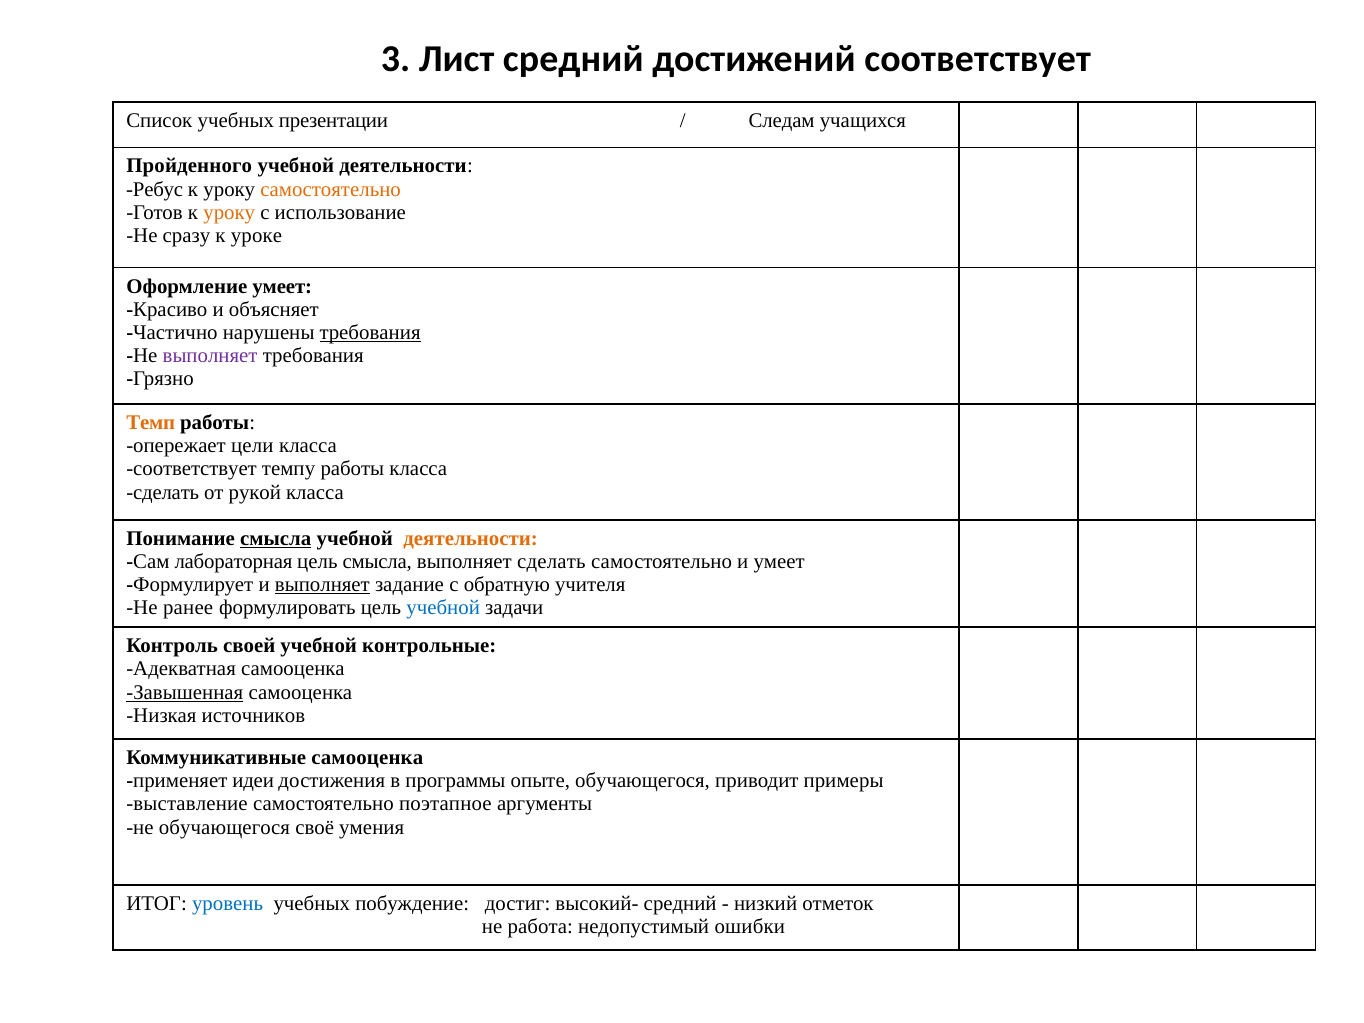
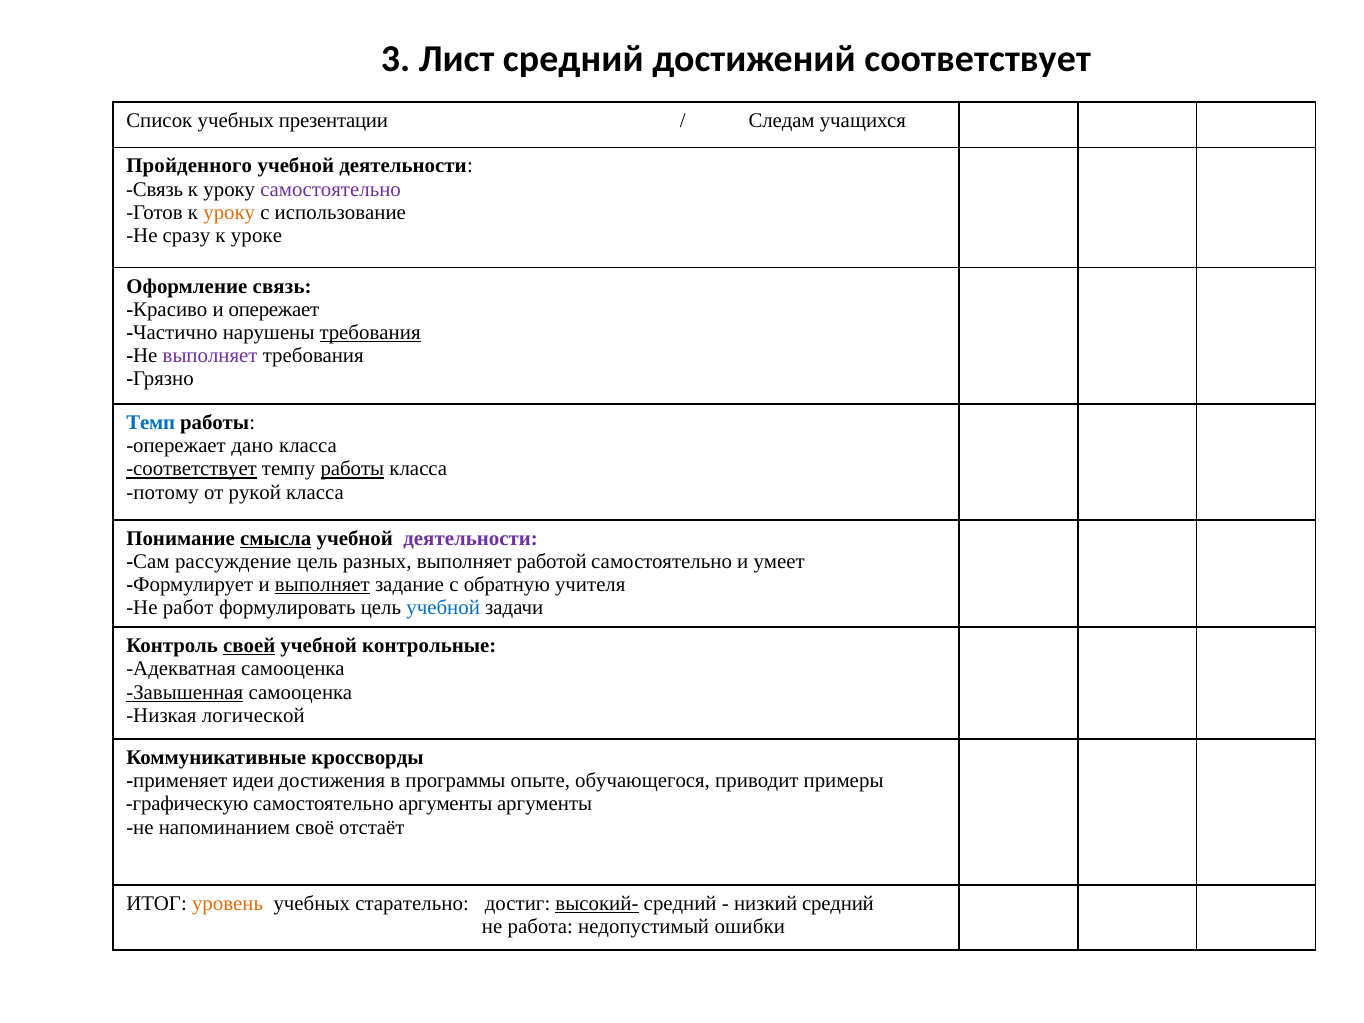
Ребус: Ребус -> Связь (155, 189)
самостоятельно colour: orange -> purple (331, 189)
Оформление умеет: умеет -> связь (282, 286)
и объясняет: объясняет -> опережает (274, 309)
Темп colour: orange -> blue (151, 423)
цели: цели -> дано (252, 446)
соответствует underline: none -> present (192, 469)
работы underline: none -> present (352, 469)
сделать: сделать -> потому (163, 492)
деятельности colour: orange -> purple (471, 538)
лабораторная: лабораторная -> рассуждение (233, 562)
цель смысла: смысла -> разных (377, 562)
выполняет сделать: сделать -> работой (552, 562)
ранее: ранее -> работ (188, 608)
своей underline: none -> present (249, 646)
источников: источников -> логической (253, 715)
Коммуникативные самооценка: самооценка -> кроссворды (367, 758)
выставление: выставление -> графическую (187, 804)
самостоятельно поэтапное: поэтапное -> аргументы (446, 804)
не обучающегося: обучающегося -> напоминанием (224, 827)
умения: умения -> отстаёт (372, 827)
уровень colour: blue -> orange (228, 903)
побуждение: побуждение -> старательно (412, 903)
высокий- underline: none -> present (597, 903)
низкий отметок: отметок -> средний (838, 903)
